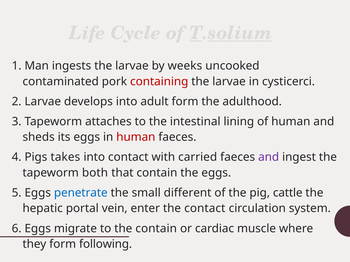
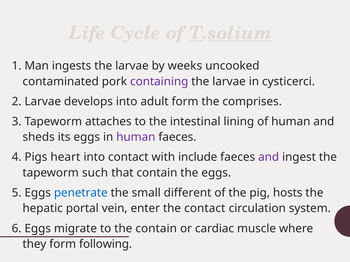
containing colour: red -> purple (159, 82)
adulthood: adulthood -> comprises (252, 102)
human colour: red -> purple (136, 137)
takes: takes -> heart (65, 157)
carried: carried -> include (198, 157)
both: both -> such (95, 173)
cattle: cattle -> hosts (288, 193)
